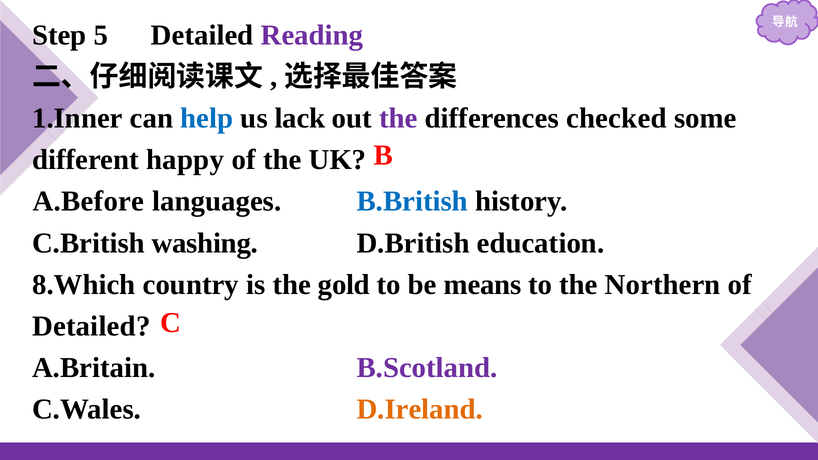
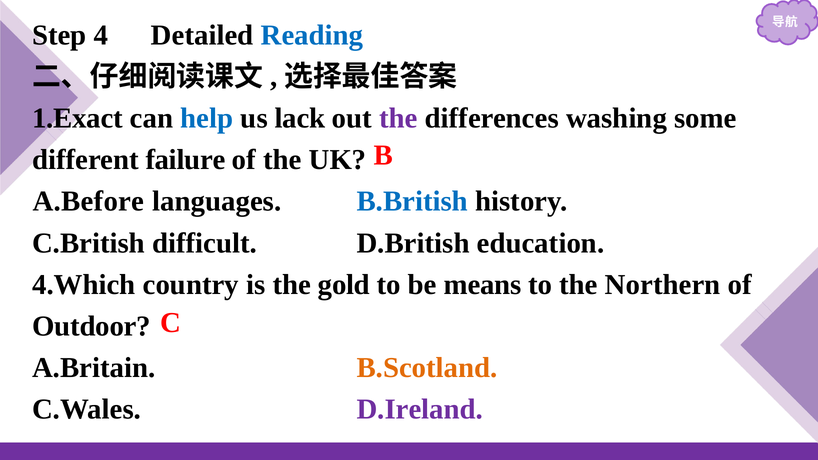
5: 5 -> 4 (101, 35)
Reading colour: purple -> blue (312, 35)
1.Inner: 1.Inner -> 1.Exact (77, 118)
checked: checked -> washing (617, 118)
happy: happy -> failure (185, 160)
washing: washing -> difficult (205, 243)
8.Which: 8.Which -> 4.Which (84, 285)
Detailed: Detailed -> Outdoor (91, 326)
B.Scotland colour: purple -> orange (427, 368)
D.Ireland colour: orange -> purple (420, 409)
